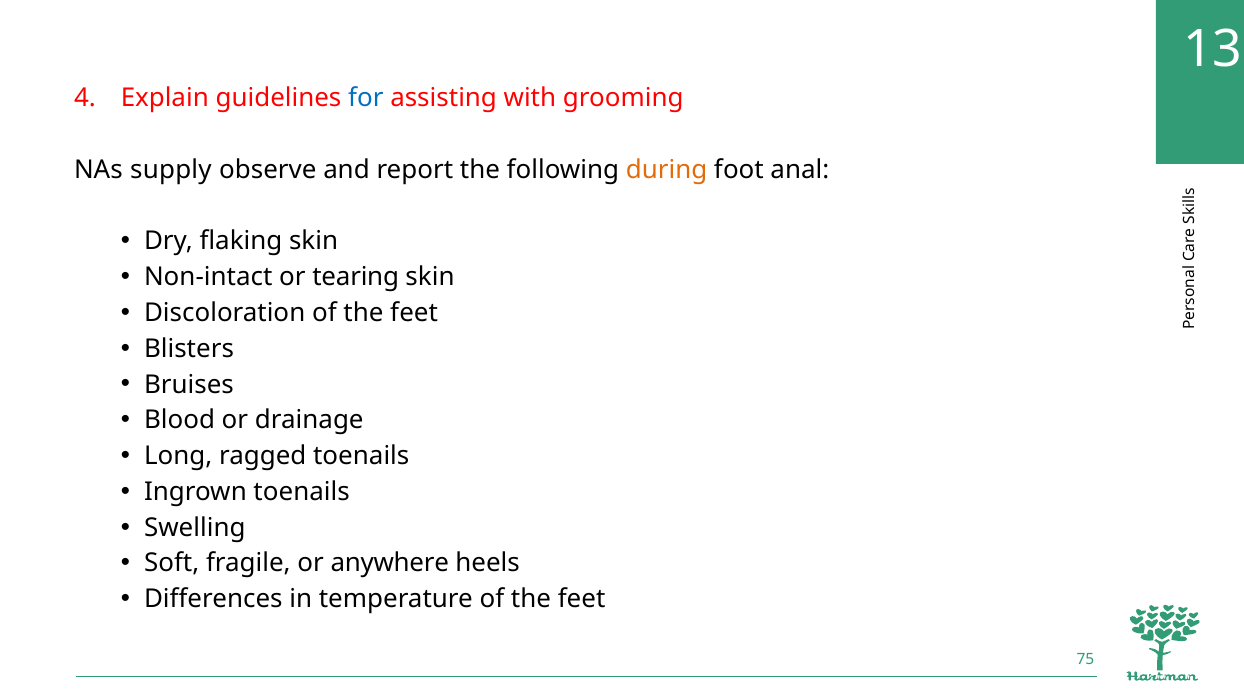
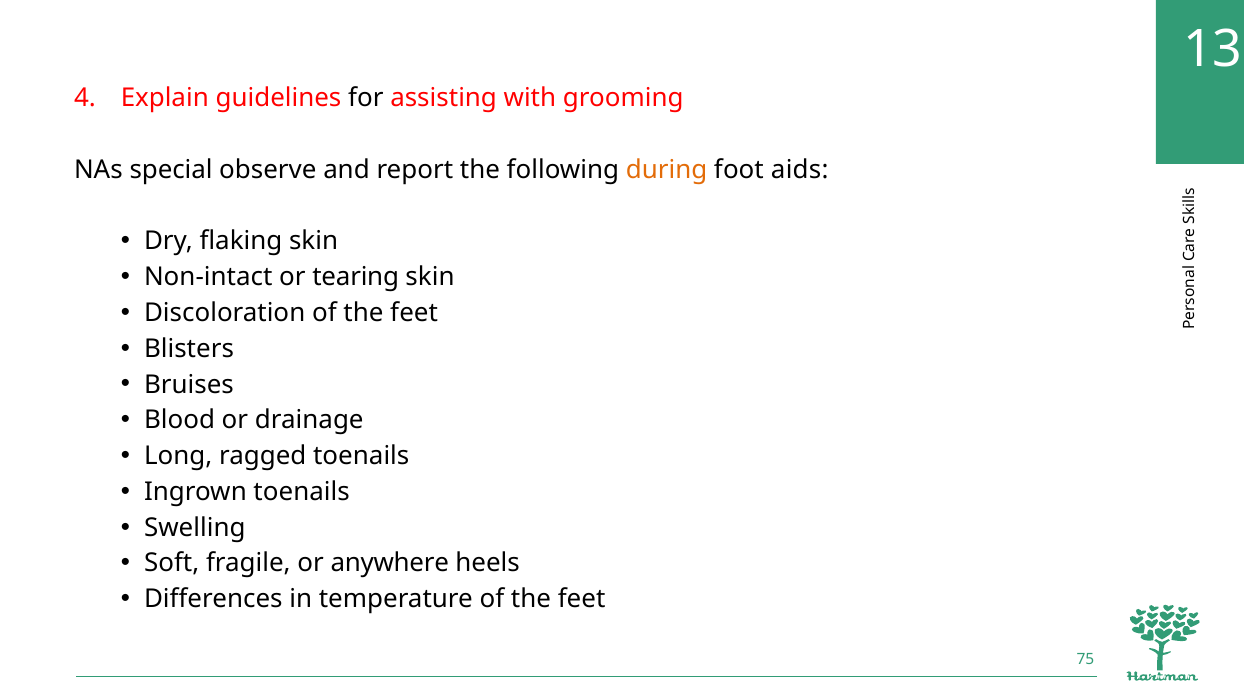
for colour: blue -> black (366, 98)
supply: supply -> special (171, 170)
anal: anal -> aids (800, 170)
